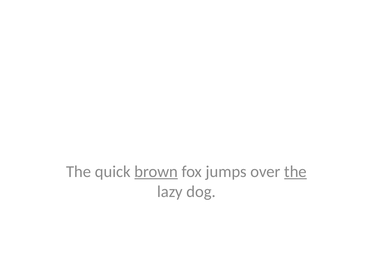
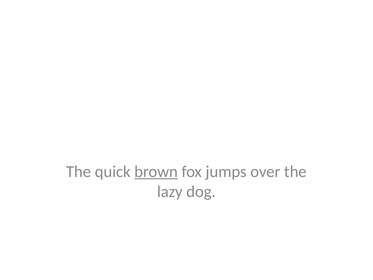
the underline: present -> none (295, 171)
